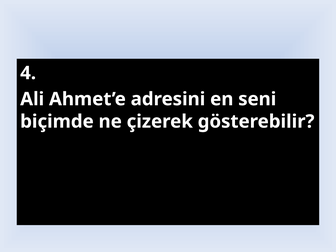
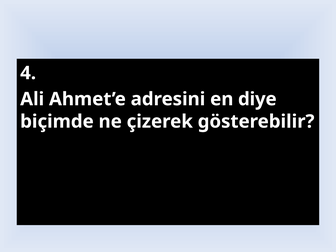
seni: seni -> diye (257, 99)
